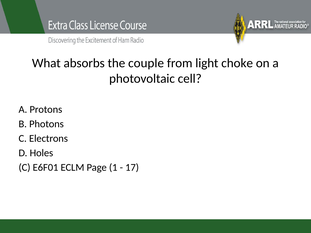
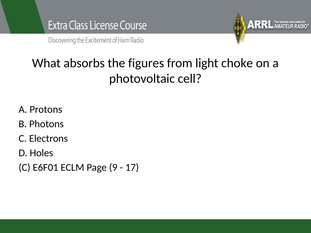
couple: couple -> figures (146, 63)
1: 1 -> 9 (113, 168)
